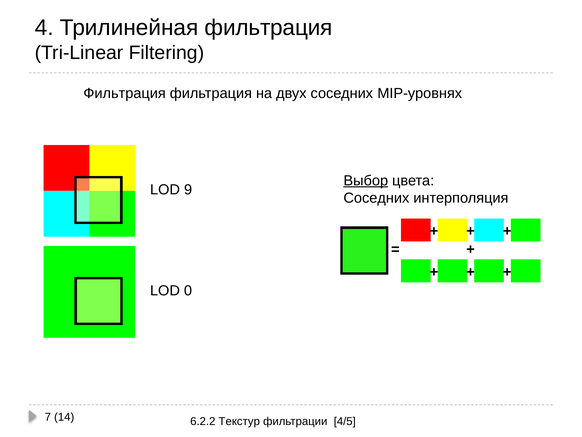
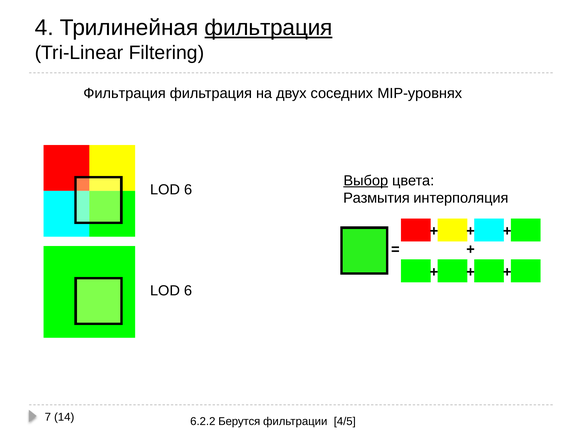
фильтрация underline: none -> present (269, 28)
9: 9 -> 6 (188, 190)
Соседних: Соседних -> Размытия (376, 198)
0: 0 -> 6 (188, 290)
Текстур: Текстур -> Берутся (239, 421)
